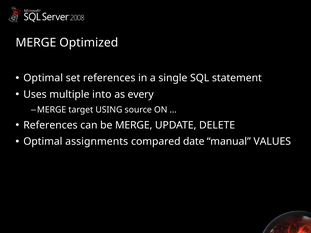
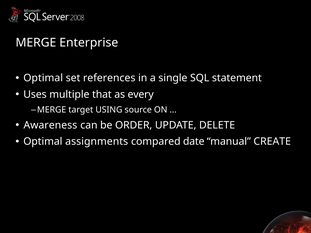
Optimized: Optimized -> Enterprise (89, 43)
into: into -> that (102, 94)
References: References -> Awareness (50, 125)
be MERGE: MERGE -> ORDER (134, 125)
VALUES: VALUES -> CREATE (272, 142)
